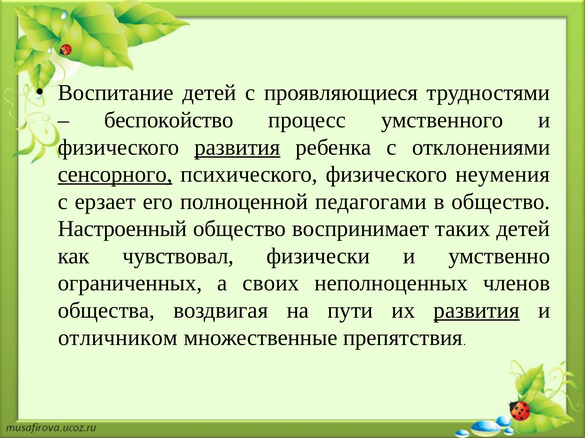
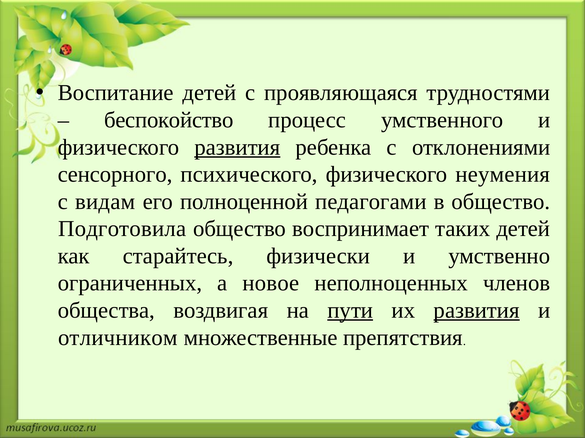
проявляющиеся: проявляющиеся -> проявляющаяся (341, 93)
сенсорного underline: present -> none (115, 175)
ерзает: ерзает -> видам (105, 202)
Настроенный: Настроенный -> Подготовила (122, 229)
чувствовал: чувствовал -> старайтесь (178, 256)
своих: своих -> новое (271, 284)
пути underline: none -> present (350, 311)
